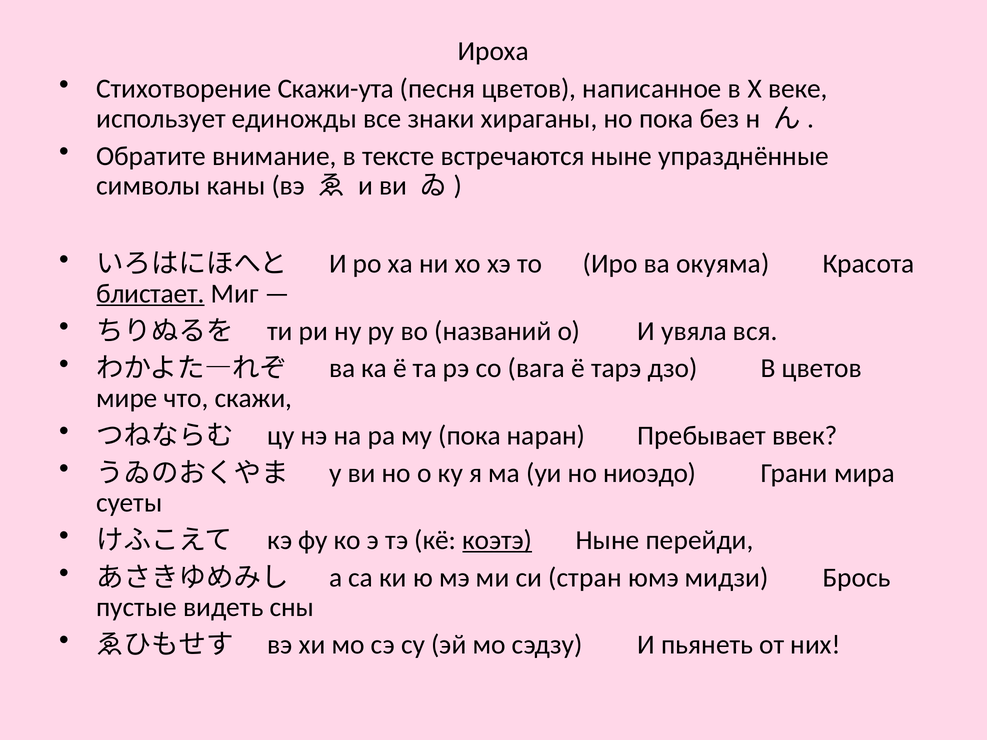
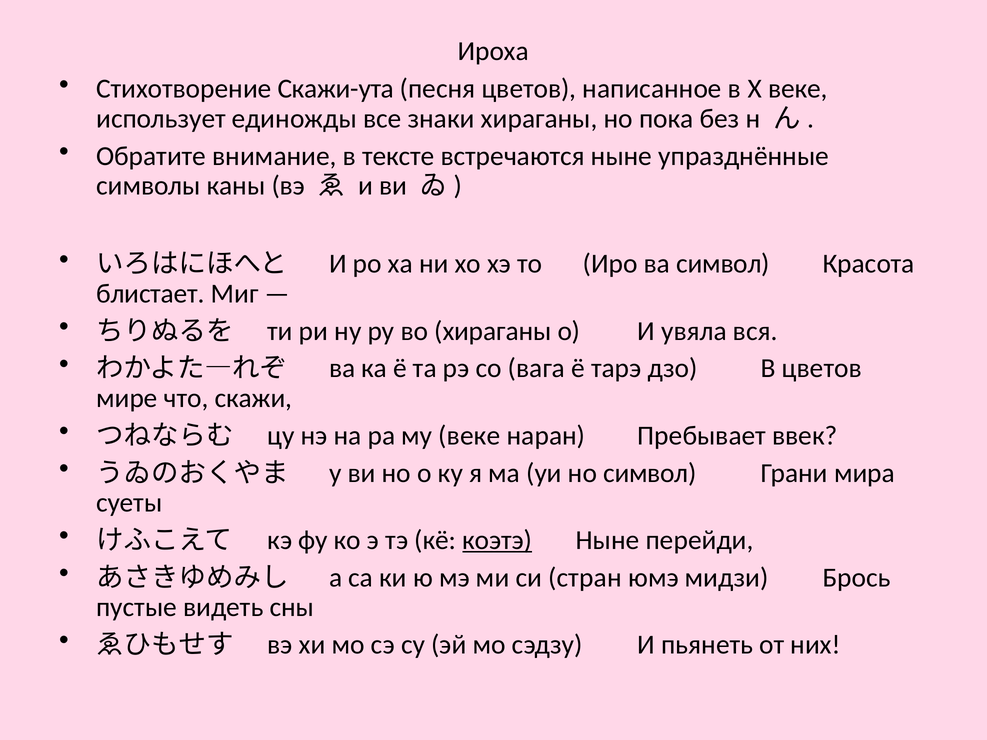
ва окуяма: окуяма -> символ (723, 264)
блистает underline: present -> none (150, 294)
во названий: названий -> хираганы (493, 331)
му пока: пока -> веке (469, 436)
но ниоэдо: ниоэдо -> символ (650, 473)
